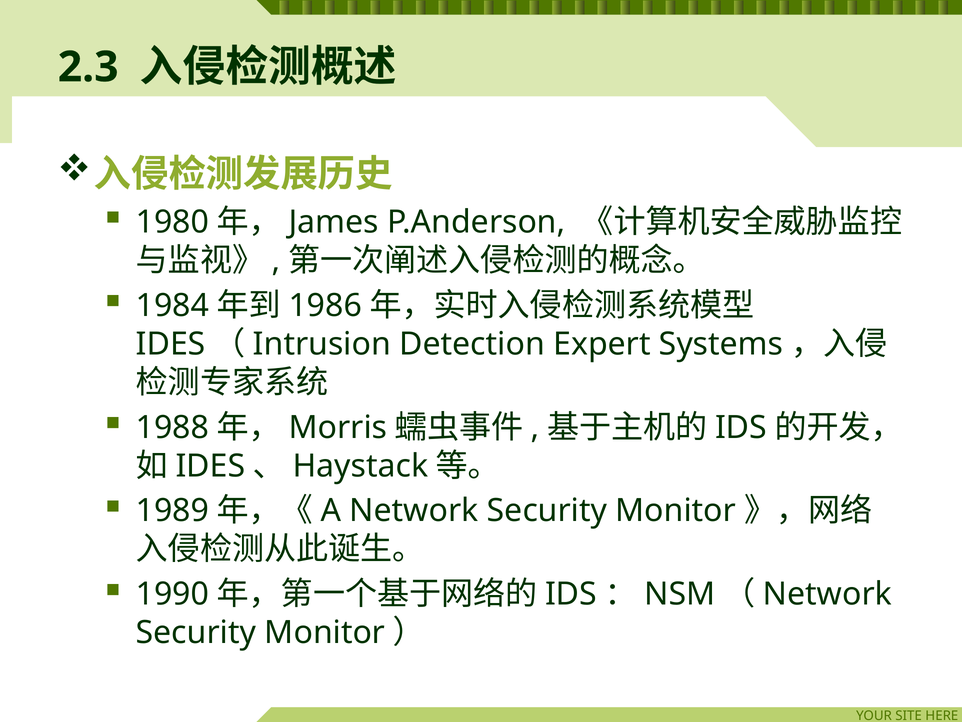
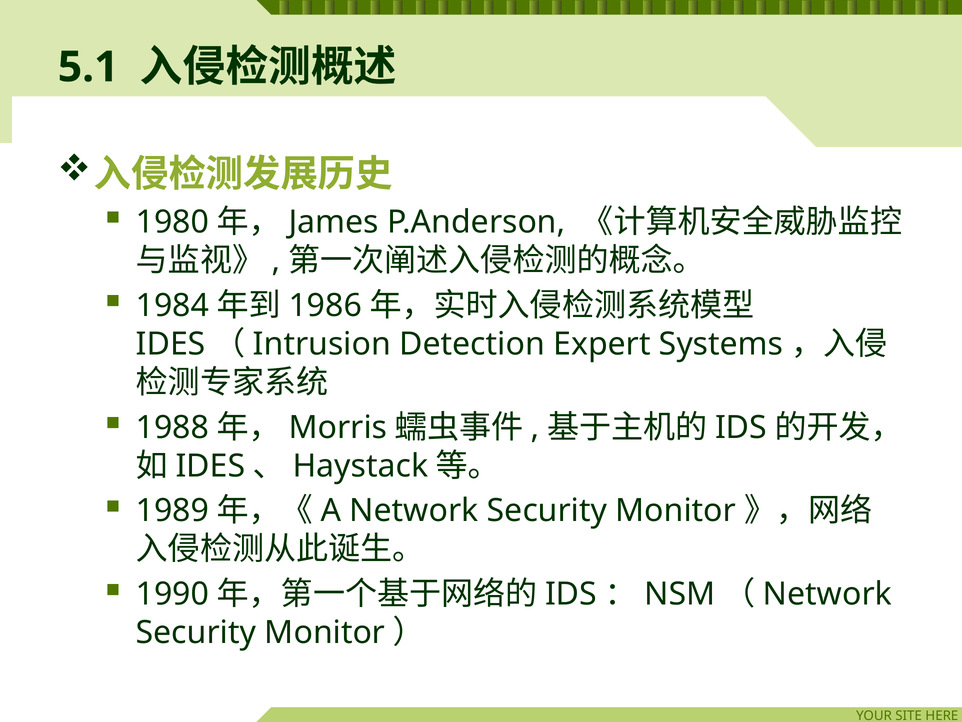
2.3: 2.3 -> 5.1 (88, 67)
